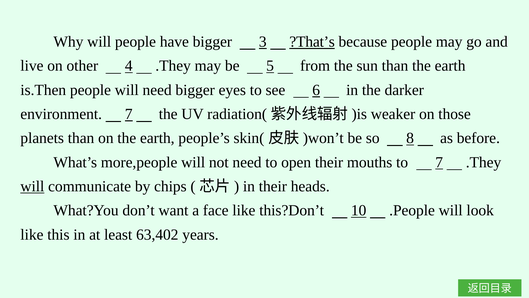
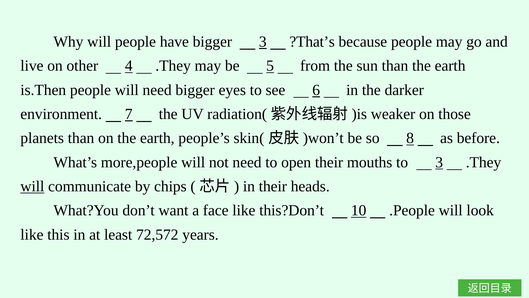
?That’s underline: present -> none (312, 42)
to 7: 7 -> 3 (439, 162)
63,402: 63,402 -> 72,572 (157, 234)
